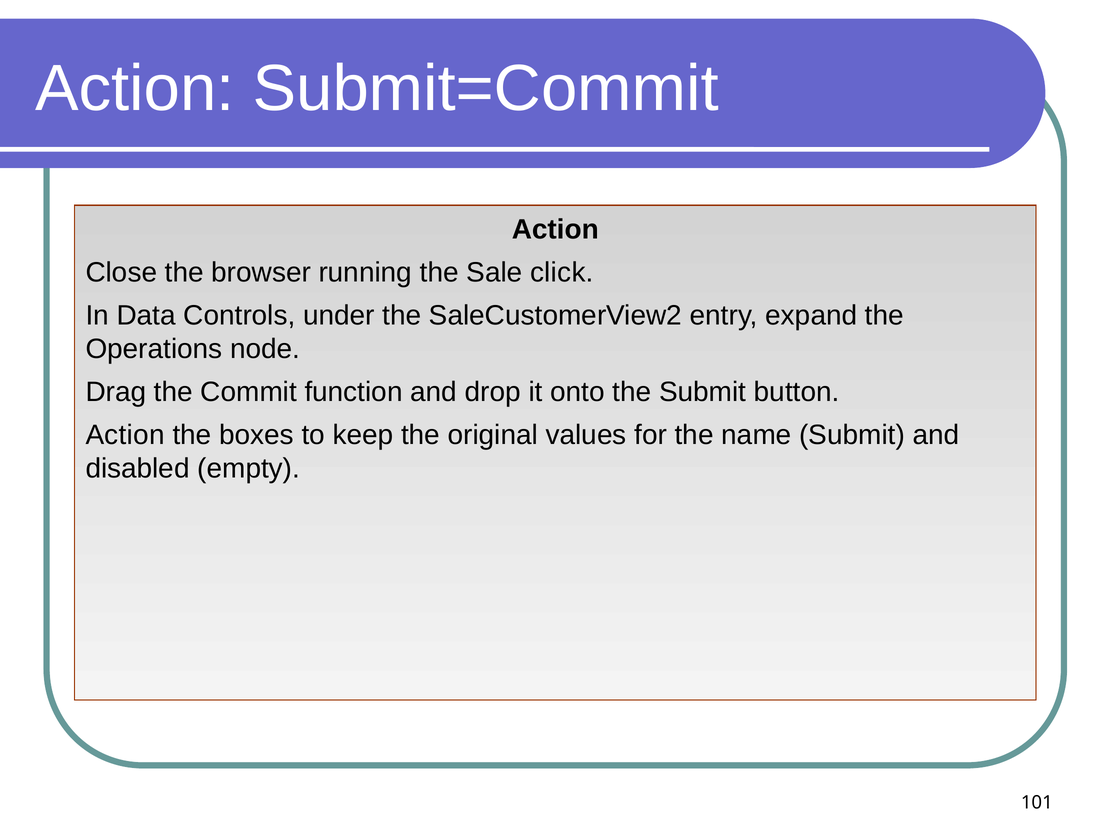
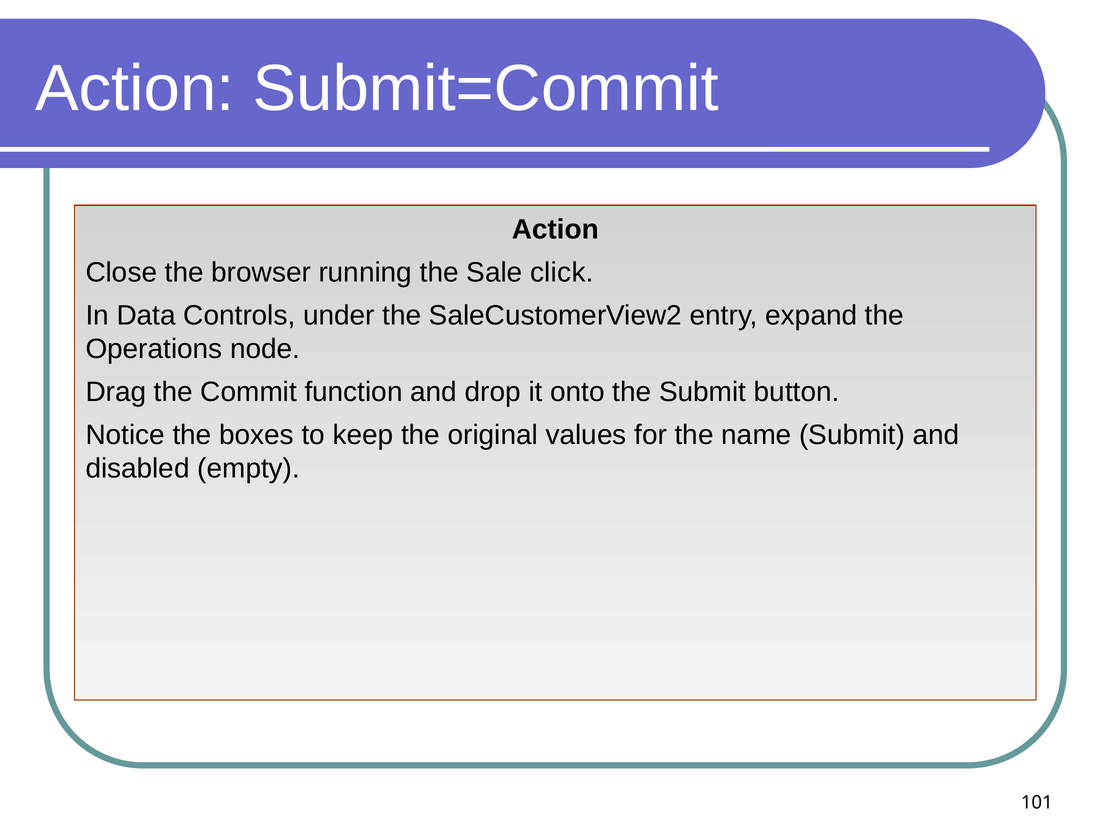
Action: Action -> Notice (125, 435)
